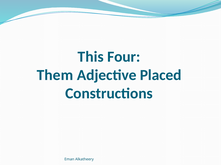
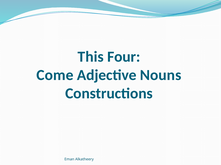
Them: Them -> Come (55, 75)
Placed: Placed -> Nouns (161, 75)
